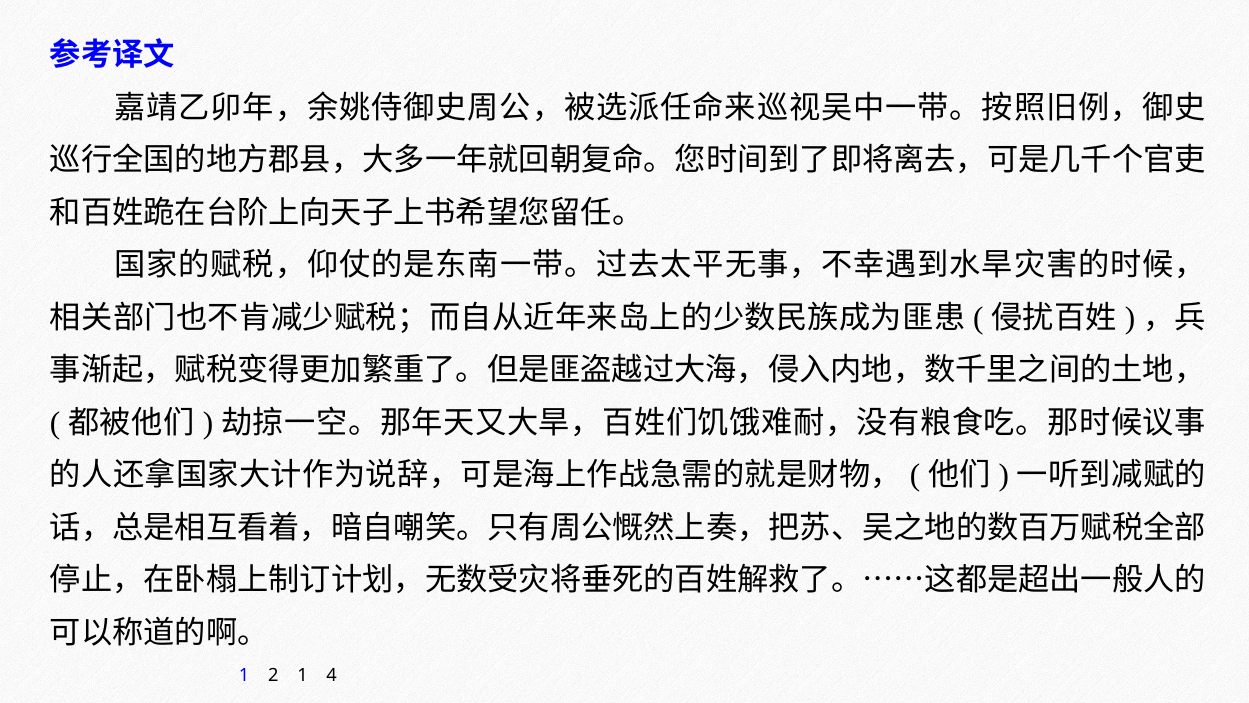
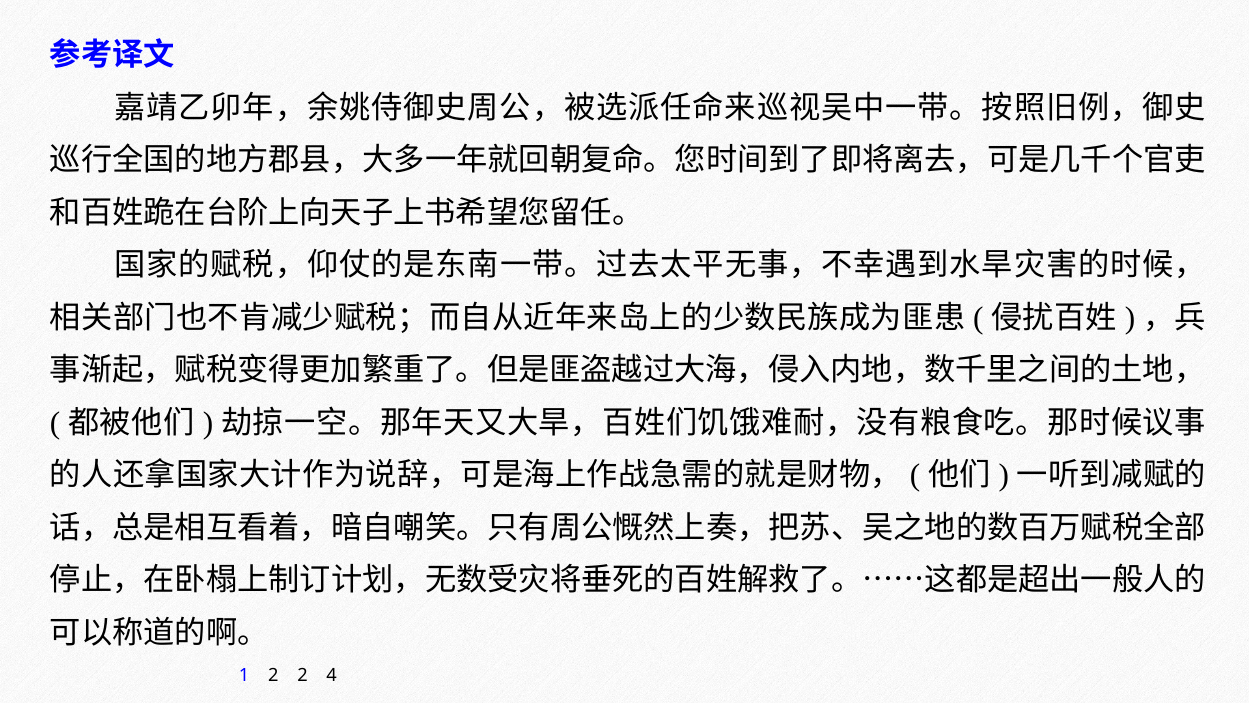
2 1: 1 -> 2 (302, 675)
